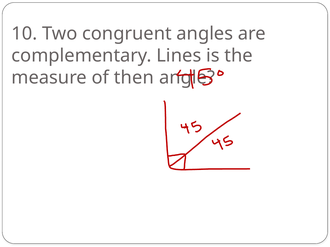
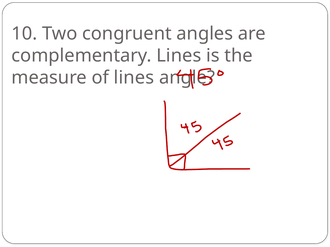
of then: then -> lines (134, 78)
